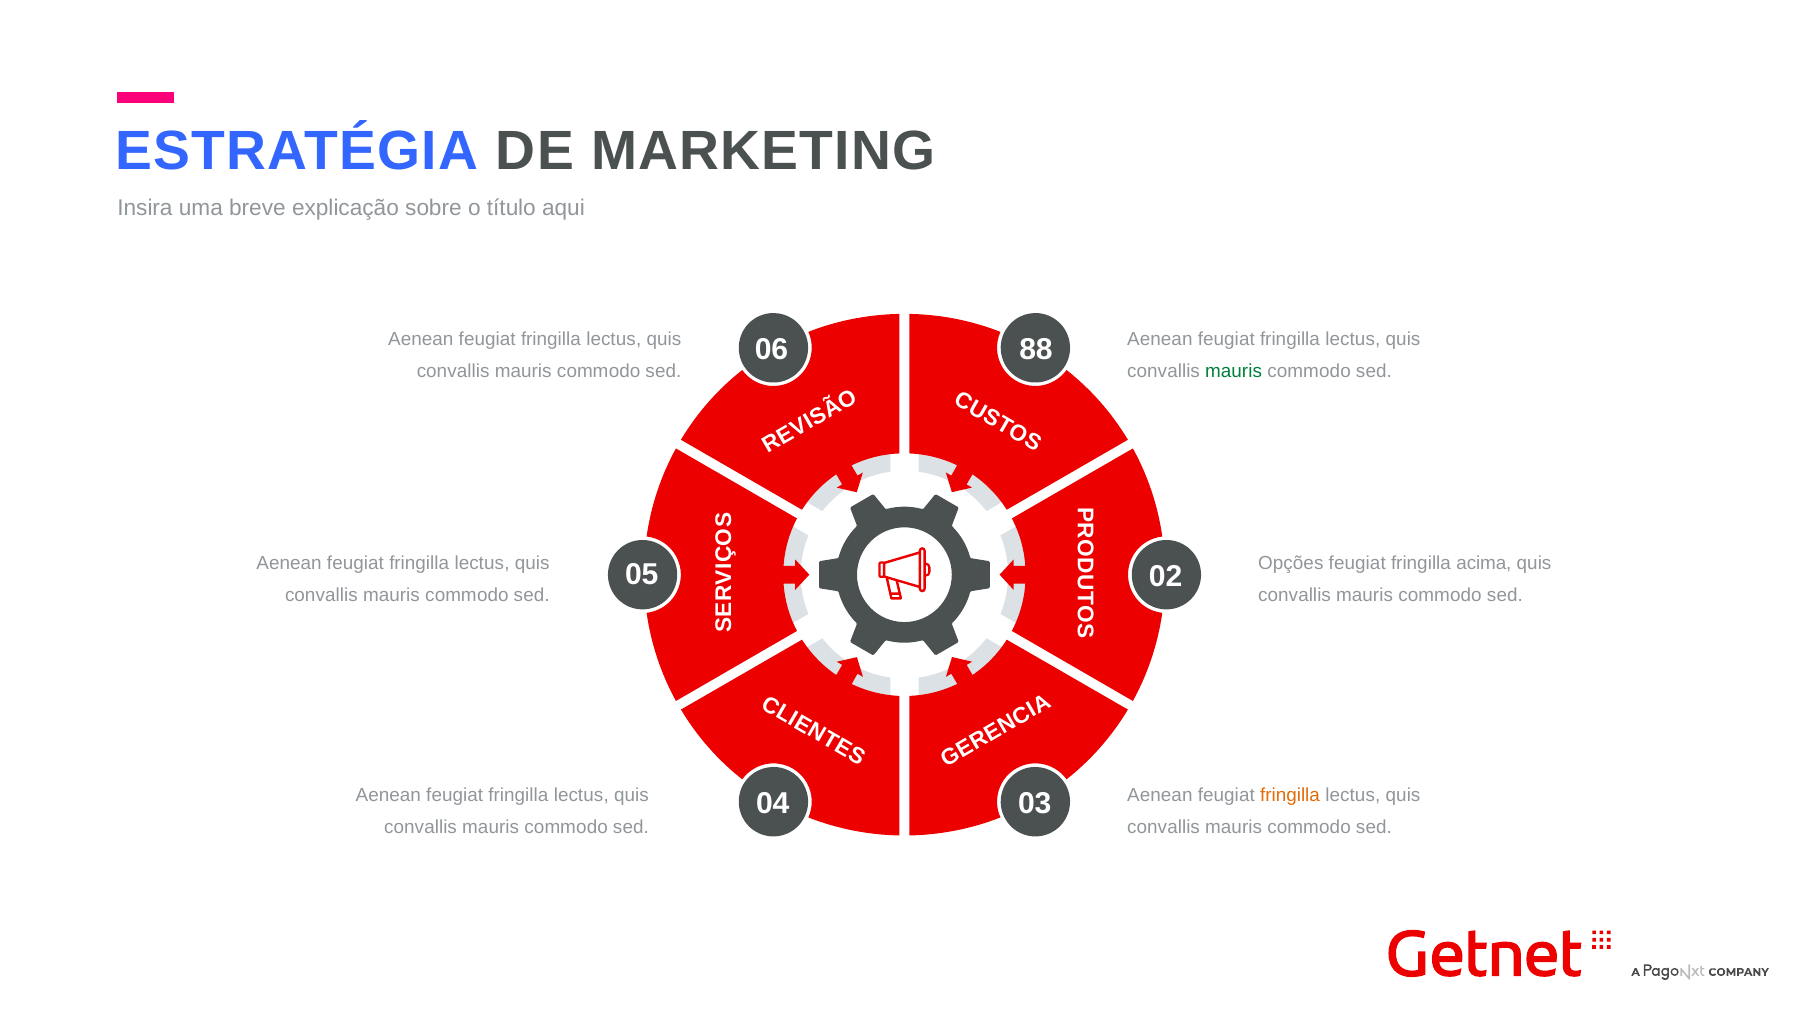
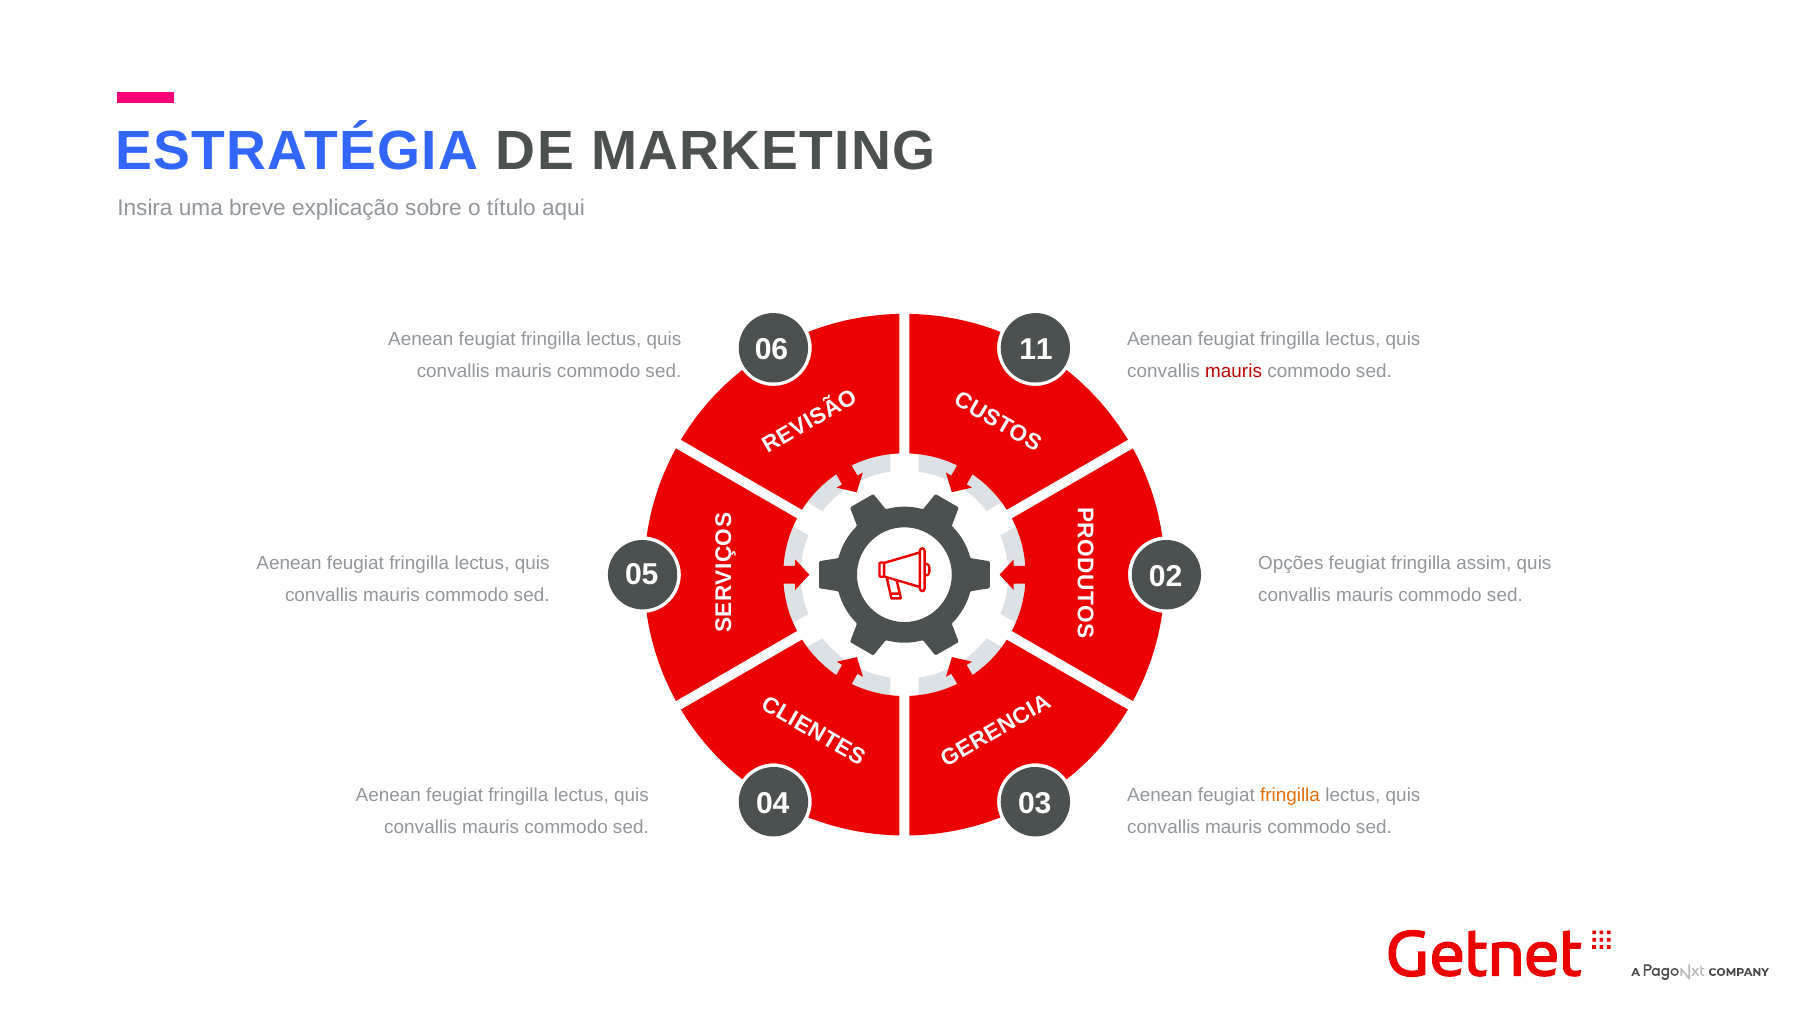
88: 88 -> 11 (1036, 350)
mauris colour: green -> red (1234, 371)
acima: acima -> assim (1484, 563)
